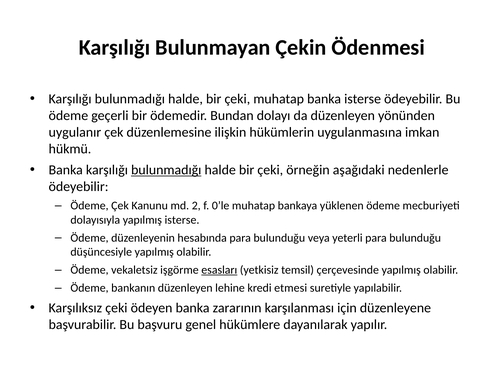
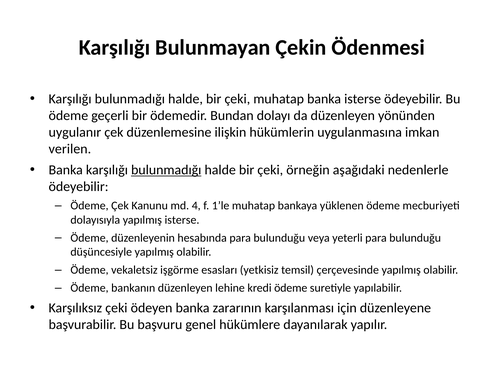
hükmü: hükmü -> verilen (70, 149)
2: 2 -> 4 (196, 206)
0’le: 0’le -> 1’le (221, 206)
esasları underline: present -> none (219, 270)
kredi etmesi: etmesi -> ödeme (291, 288)
